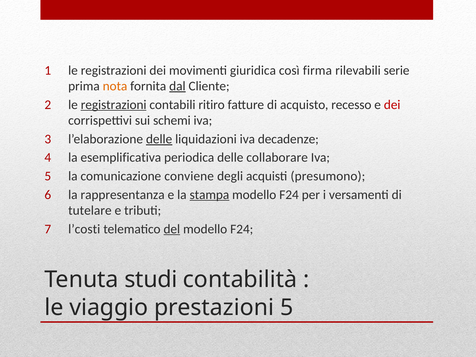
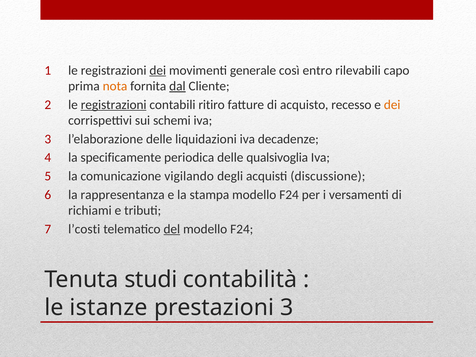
dei underline: none -> present (158, 70)
giuridica: giuridica -> generale (253, 70)
firma: firma -> entro (317, 70)
serie: serie -> capo (397, 70)
dei colour: red -> orange (392, 105)
delle underline: present -> none (159, 139)
esemplificativa: esemplificativa -> specificamente (121, 158)
collaborare: collaborare -> qualsivoglia (277, 158)
conviene: conviene -> vigilando (189, 176)
presumono: presumono -> discussione (328, 176)
stampa underline: present -> none (209, 195)
tutelare: tutelare -> richiami (90, 211)
viaggio: viaggio -> istanze (109, 307)
prestazioni 5: 5 -> 3 (287, 307)
